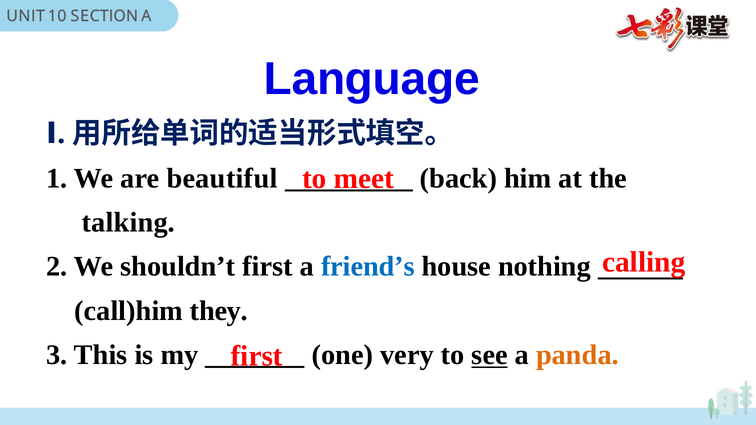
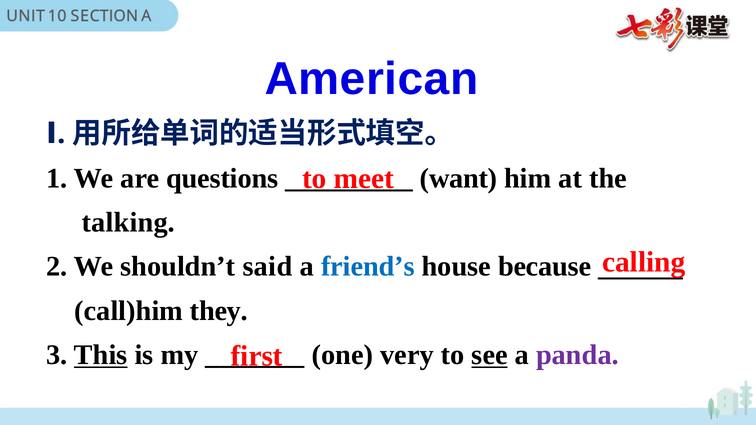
Language: Language -> American (371, 79)
beautiful: beautiful -> questions (222, 178)
back: back -> want (459, 178)
shouldn’t first: first -> said (267, 267)
nothing: nothing -> because (545, 267)
This underline: none -> present (101, 355)
panda colour: orange -> purple (577, 355)
